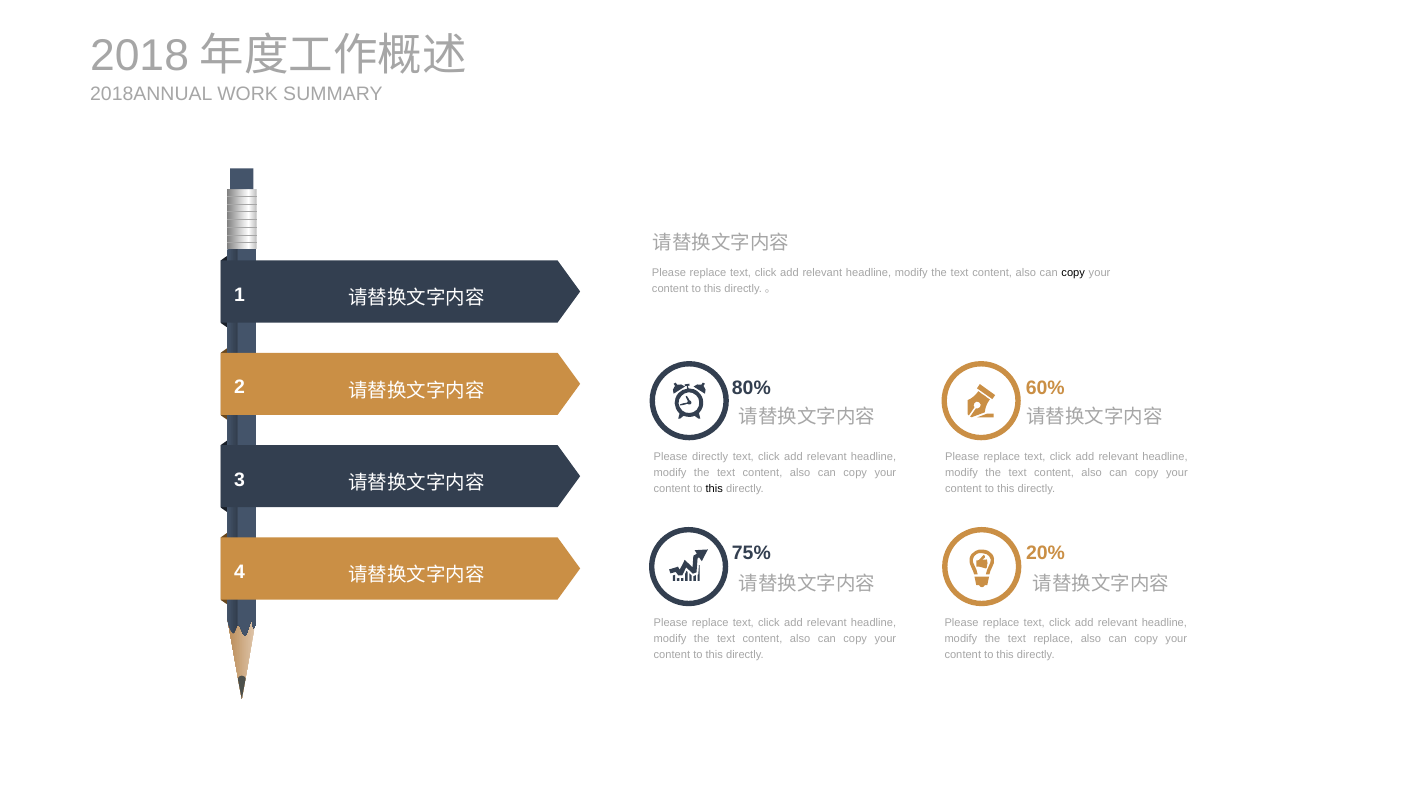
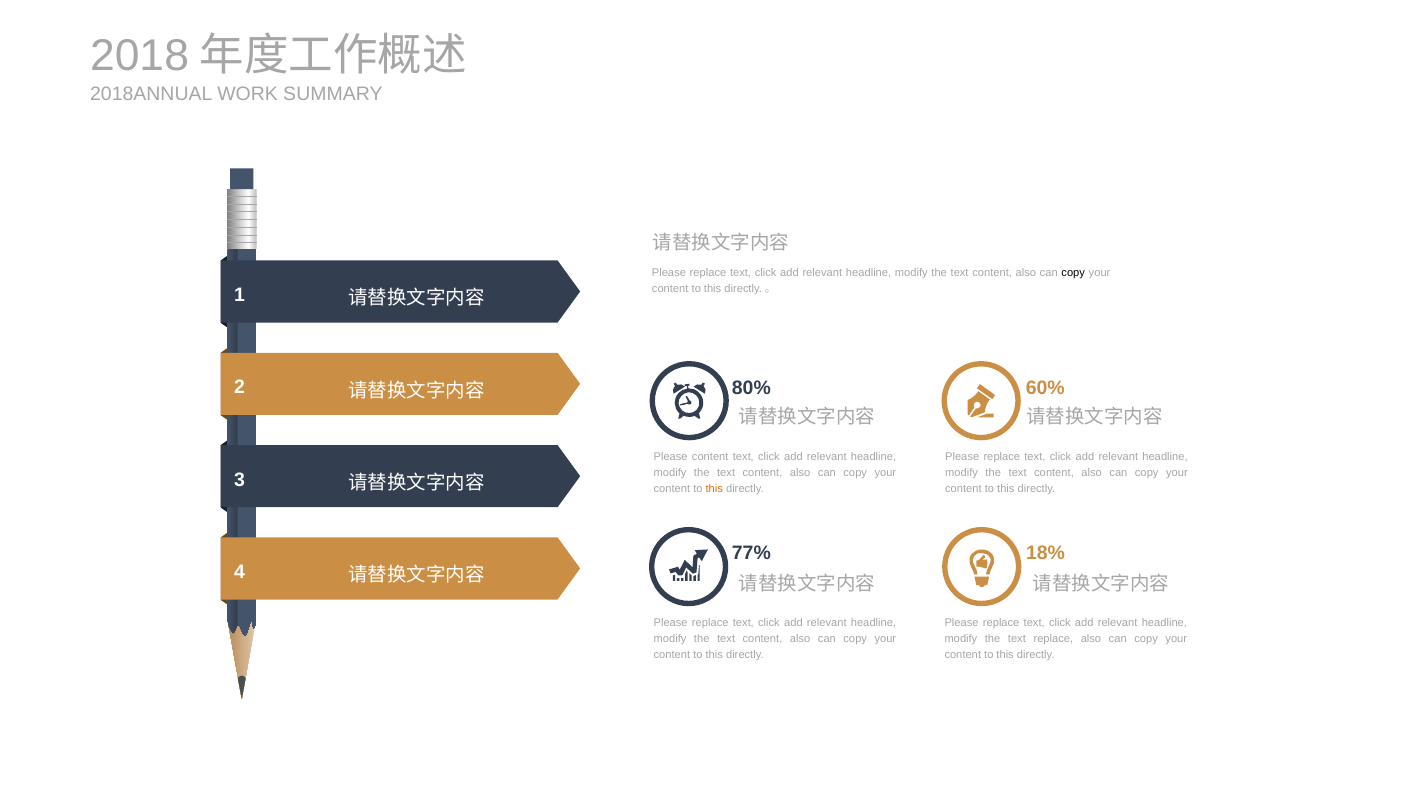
Please directly: directly -> content (710, 457)
this colour: black -> orange (714, 489)
75%: 75% -> 77% (751, 553)
20%: 20% -> 18% (1045, 553)
